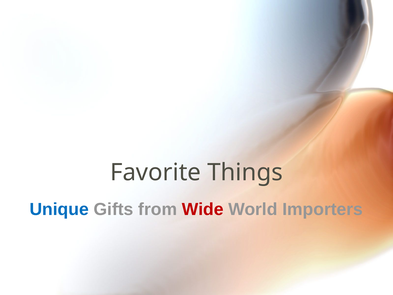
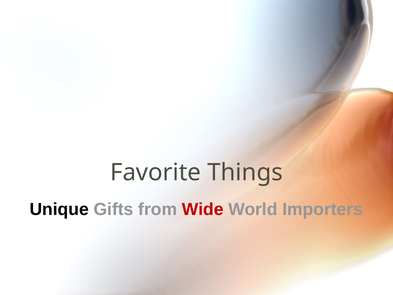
Unique colour: blue -> black (59, 209)
